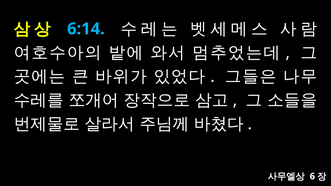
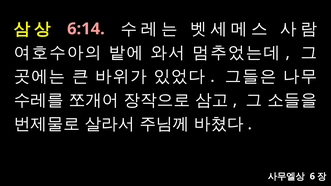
6:14 colour: light blue -> pink (86, 29)
